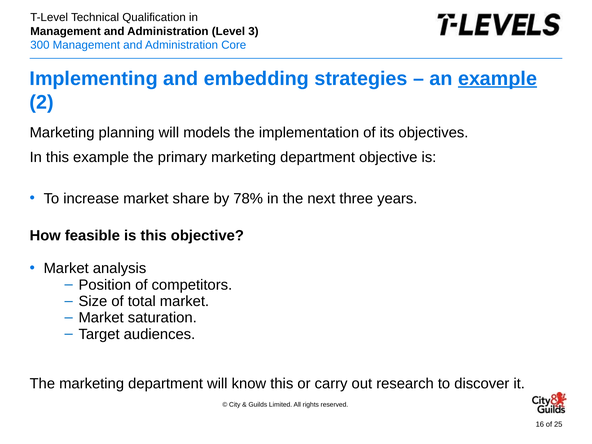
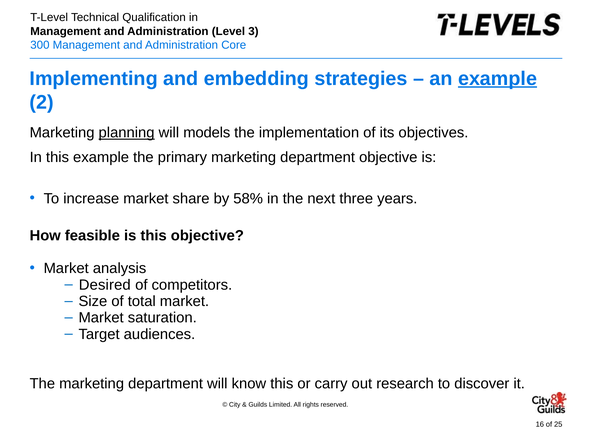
planning underline: none -> present (127, 133)
78%: 78% -> 58% (248, 198)
Position: Position -> Desired (105, 285)
